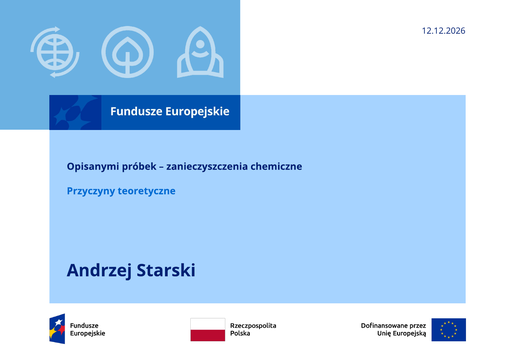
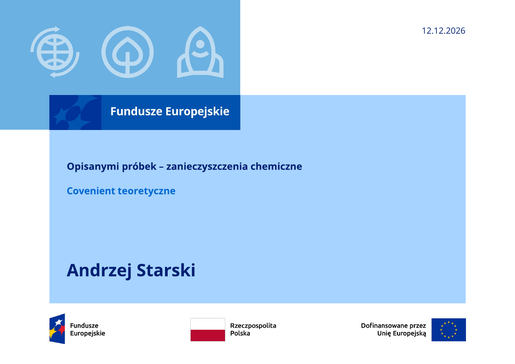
Przyczyny: Przyczyny -> Covenient (91, 191)
